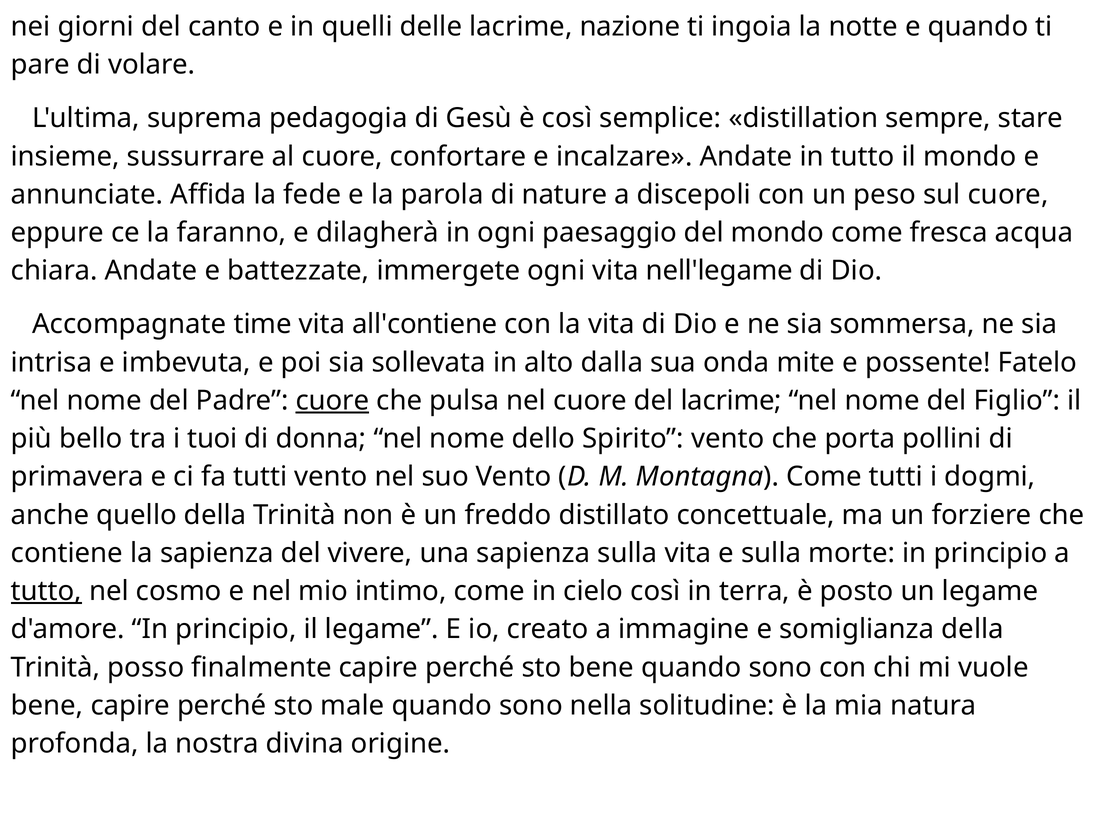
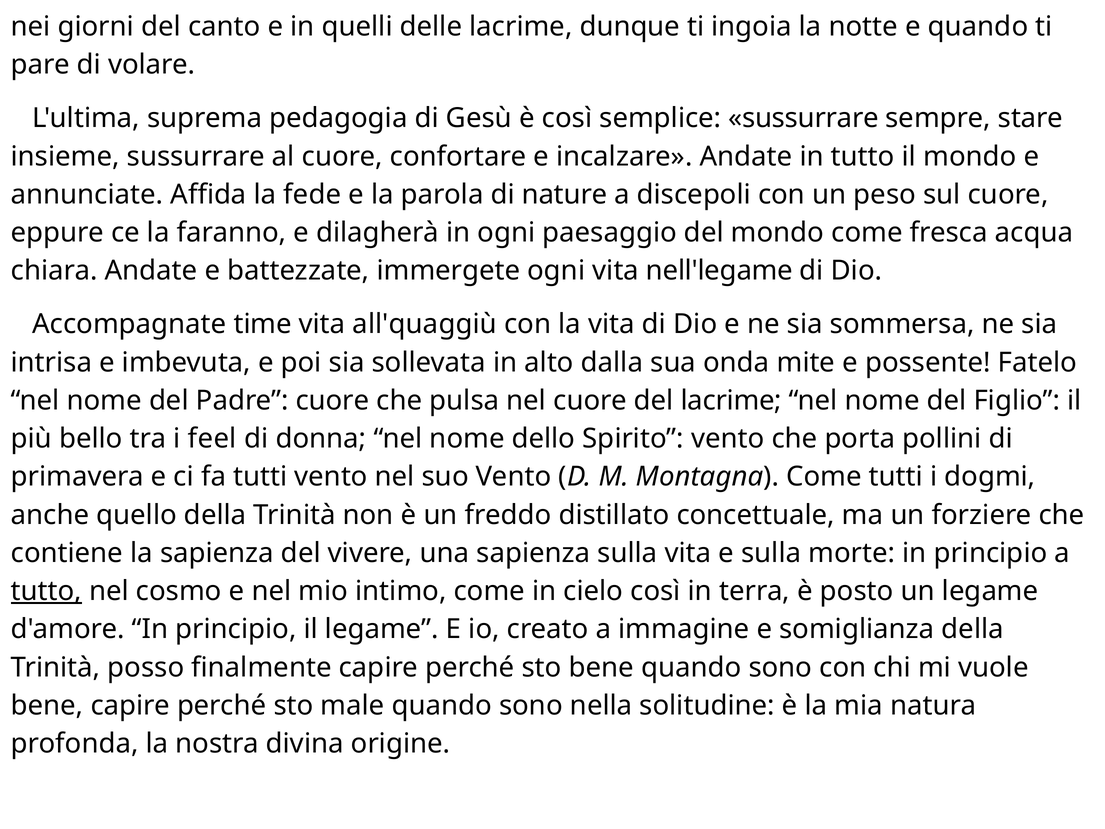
nazione: nazione -> dunque (630, 27)
semplice distillation: distillation -> sussurrare (804, 118)
all'contiene: all'contiene -> all'quaggiù (425, 324)
cuore underline: present -> none (332, 400)
tuoi: tuoi -> feel (212, 439)
